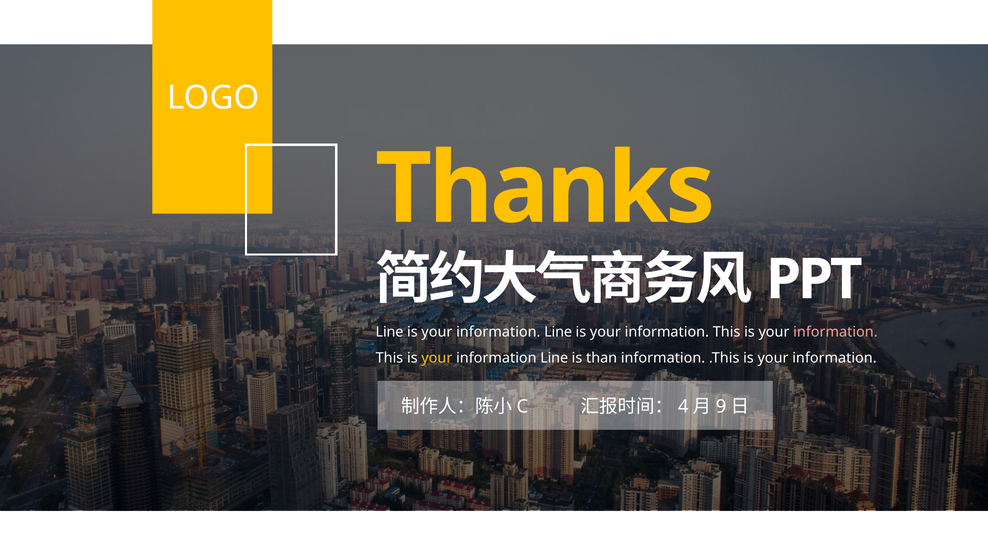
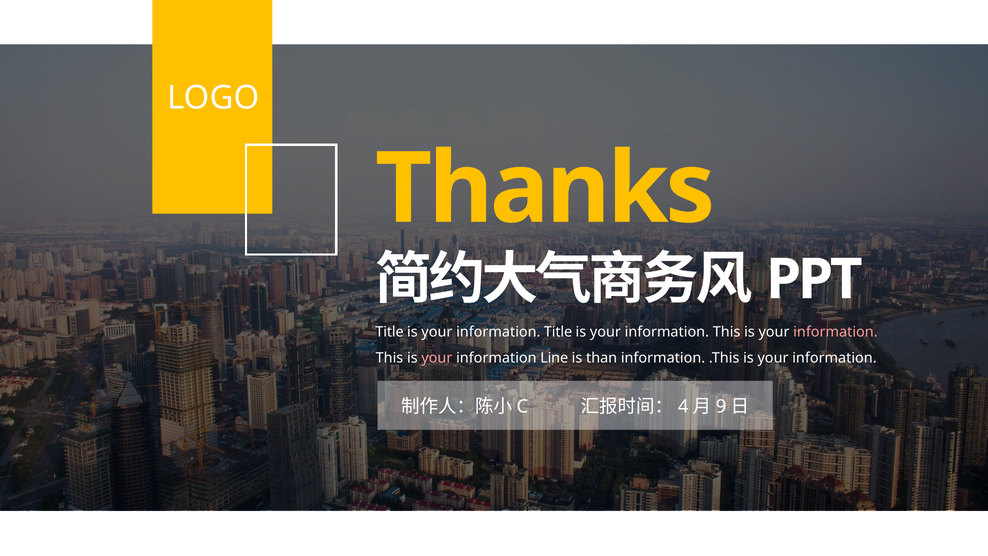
Line: Line -> Title (390, 332)
Line: Line -> Title (558, 332)
your colour: yellow -> pink (437, 358)
